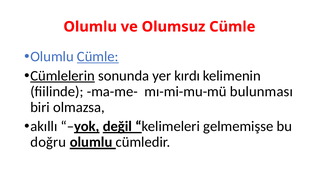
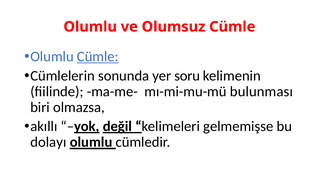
Cümlelerin underline: present -> none (63, 76)
kırdı: kırdı -> soru (187, 76)
doğru: doğru -> dolayı (48, 143)
